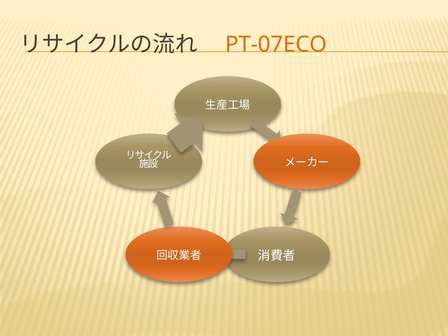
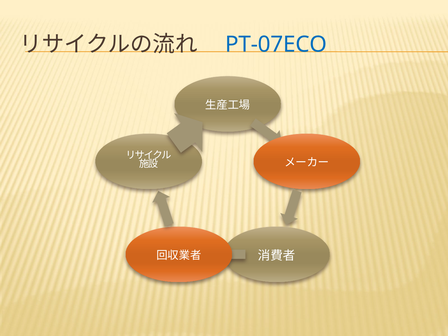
PT-07ECO colour: orange -> blue (276, 44)
